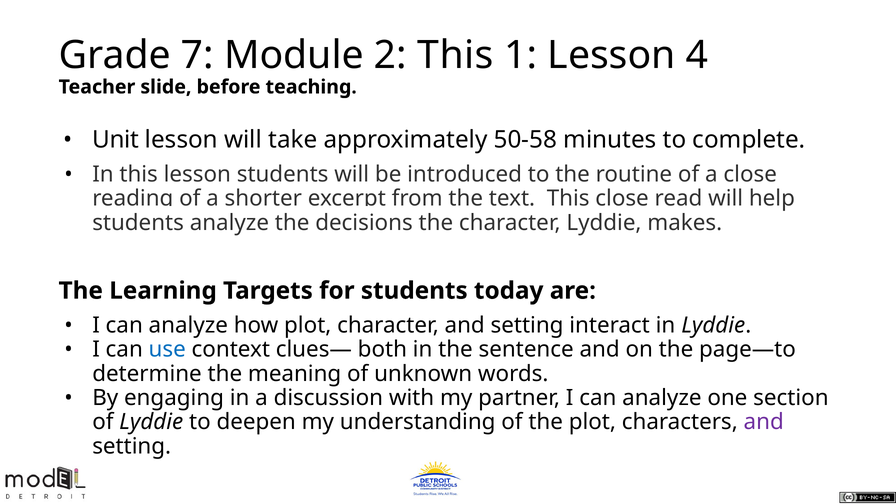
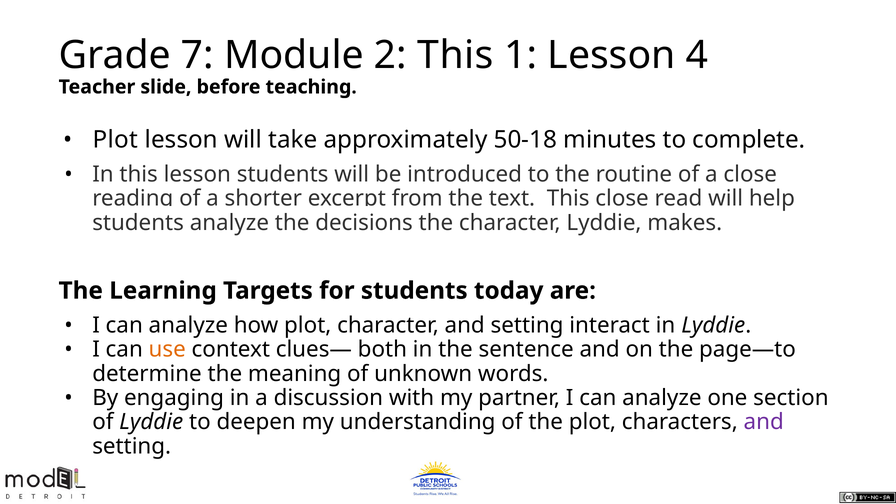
Unit: Unit -> Plot (115, 140)
50-58: 50-58 -> 50-18 (525, 140)
use colour: blue -> orange (167, 349)
